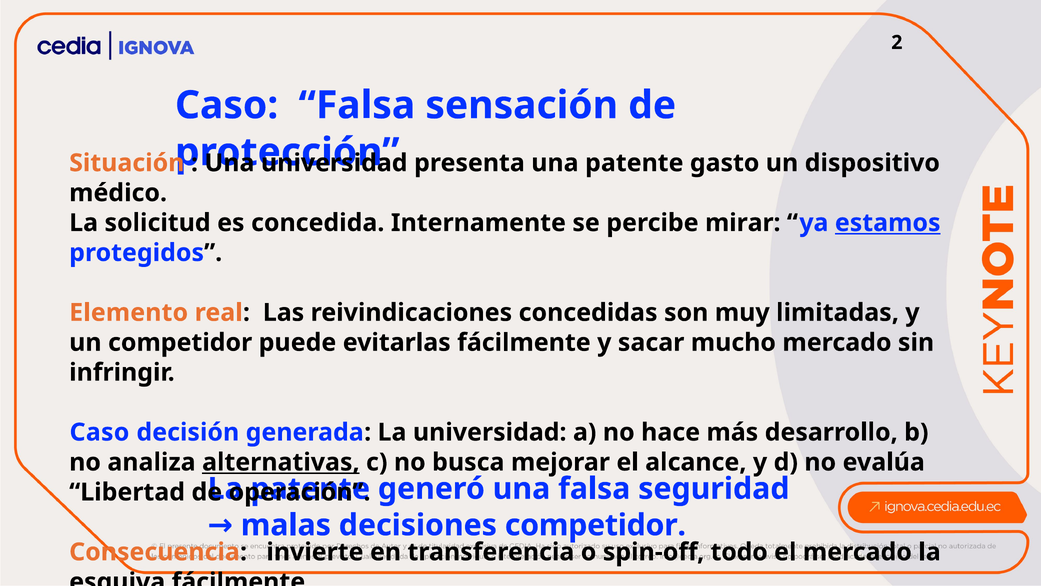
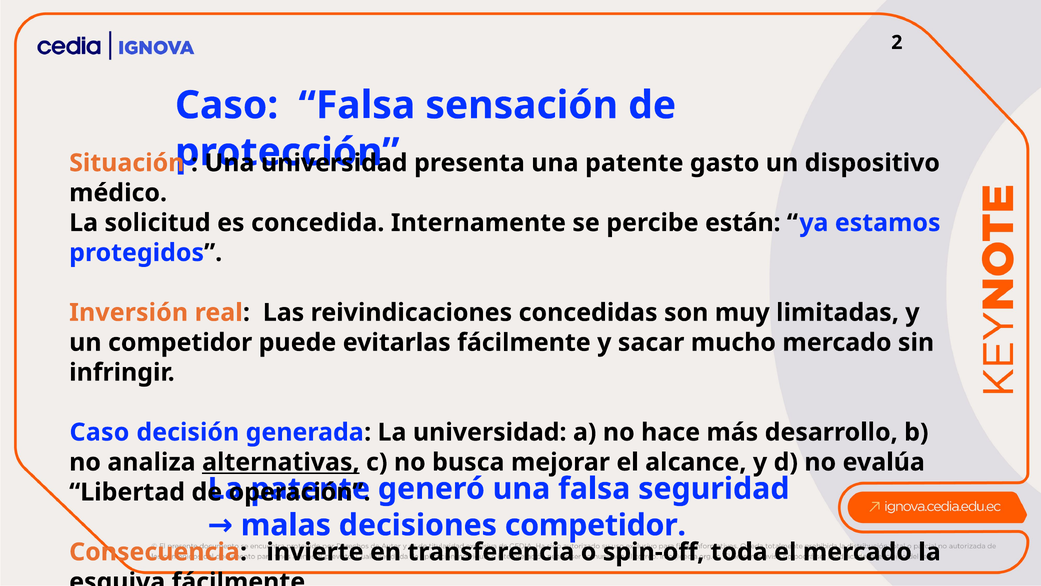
mirar: mirar -> están (743, 223)
estamos underline: present -> none (888, 223)
Elemento: Elemento -> Inversión (129, 312)
todo: todo -> toda (739, 552)
